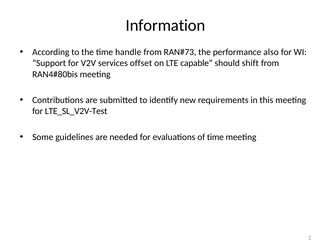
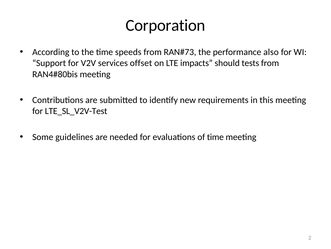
Information: Information -> Corporation (166, 25)
handle: handle -> speeds (128, 52)
capable: capable -> impacts (196, 63)
shift: shift -> tests (250, 63)
